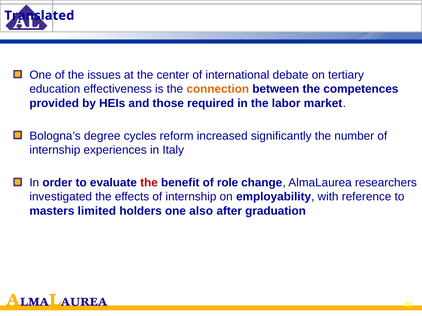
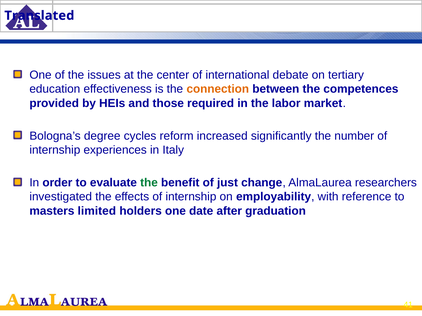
the colour: red -> green (149, 183)
role: role -> just (227, 183)
also: also -> date (201, 211)
